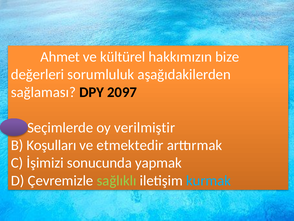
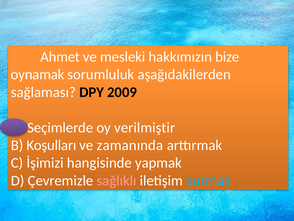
kültürel: kültürel -> mesleki (123, 57)
değerleri: değerleri -> oynamak (38, 74)
2097: 2097 -> 2009 (122, 92)
etmektedir: etmektedir -> zamanında (130, 145)
sonucunda: sonucunda -> hangisinde (99, 163)
sağlıklı colour: light green -> pink (117, 180)
